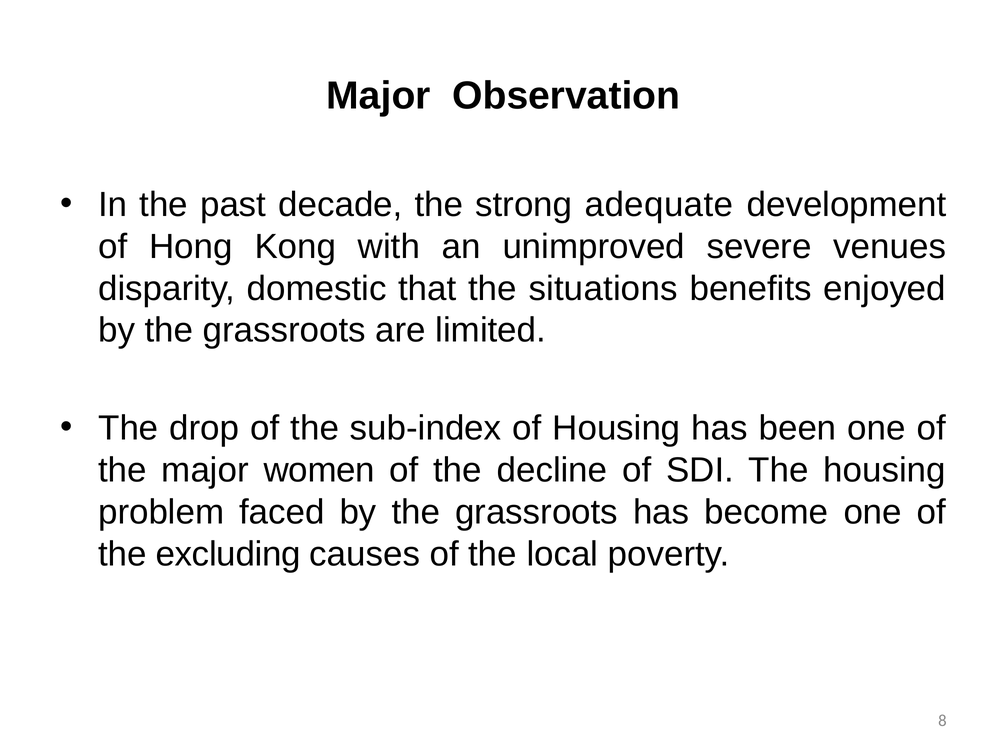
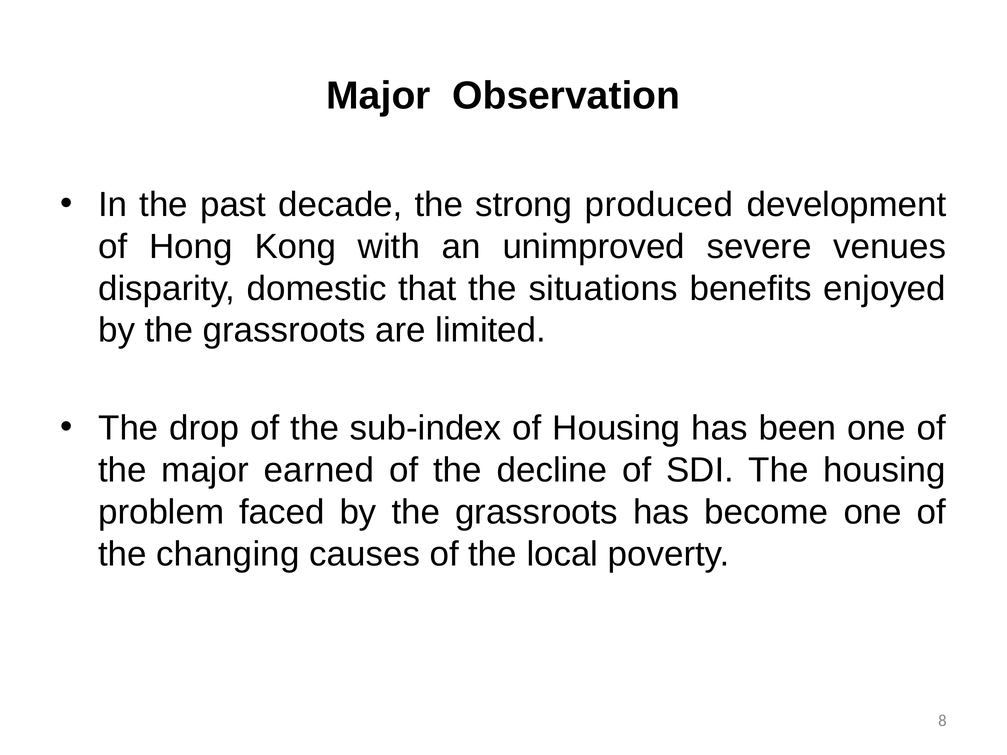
adequate: adequate -> produced (659, 205)
women: women -> earned (319, 470)
excluding: excluding -> changing (228, 554)
